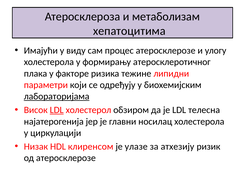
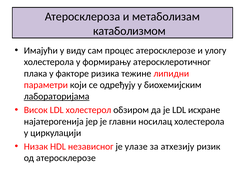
хепатоцитима: хепатоцитима -> катаболизмом (129, 31)
LDL underline: present -> none (57, 110)
телесна: телесна -> исхране (204, 110)
клиренсом: клиренсом -> независног (91, 146)
